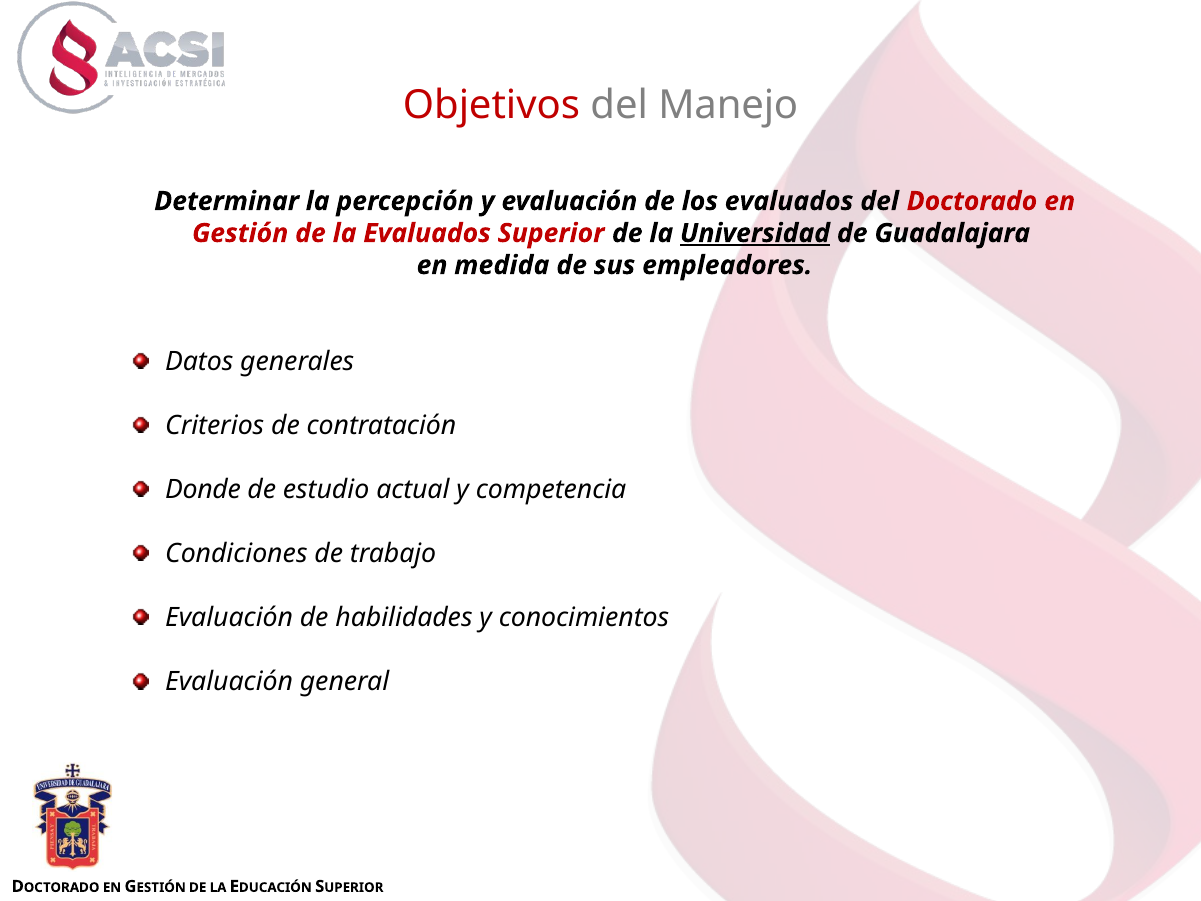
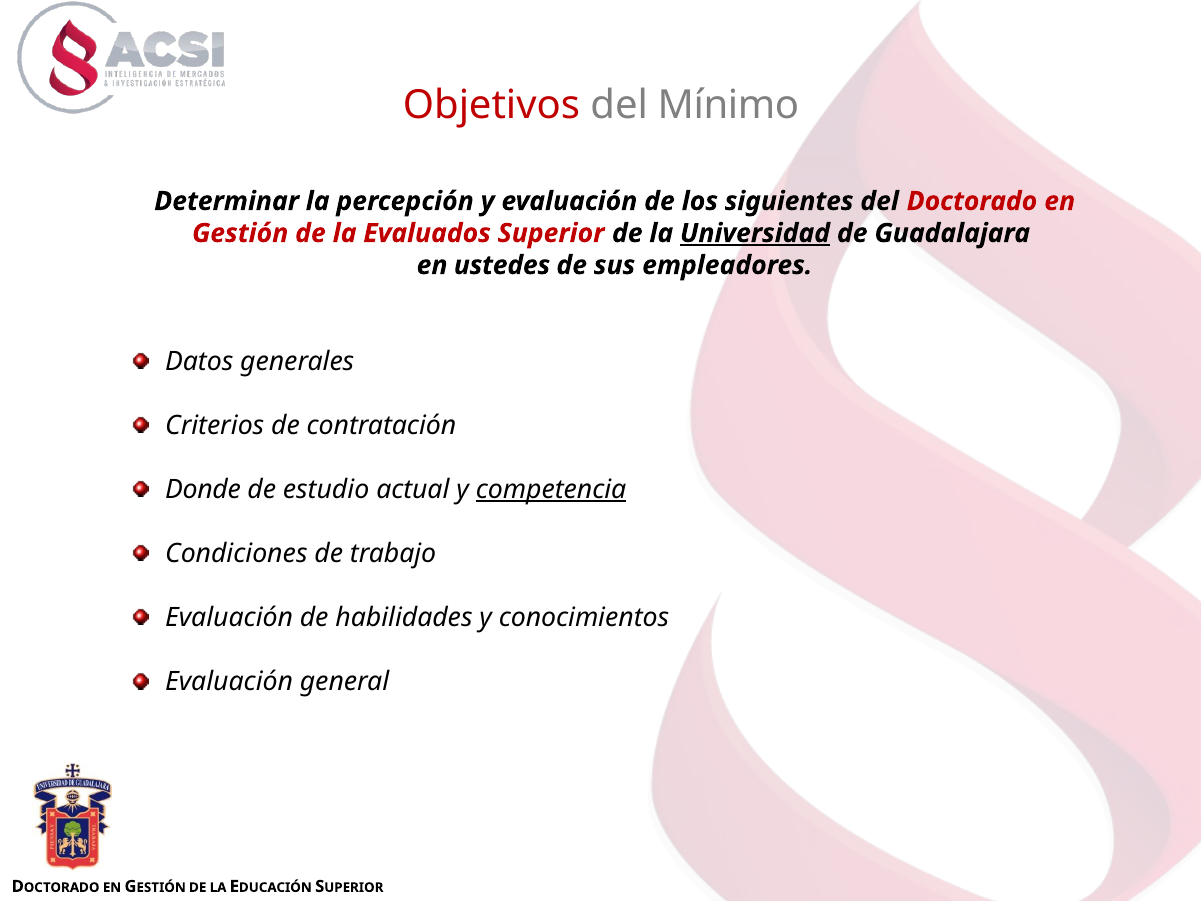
Manejo: Manejo -> Mínimo (728, 105)
los evaluados: evaluados -> siguientes (789, 201)
medida: medida -> ustedes (502, 265)
competencia underline: none -> present (551, 489)
